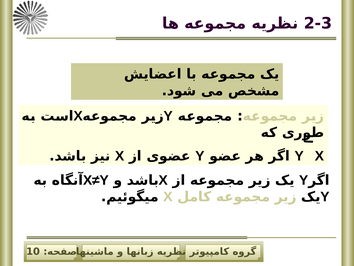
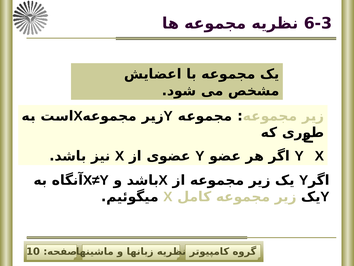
2-3: 2-3 -> 6-3 (318, 23)
